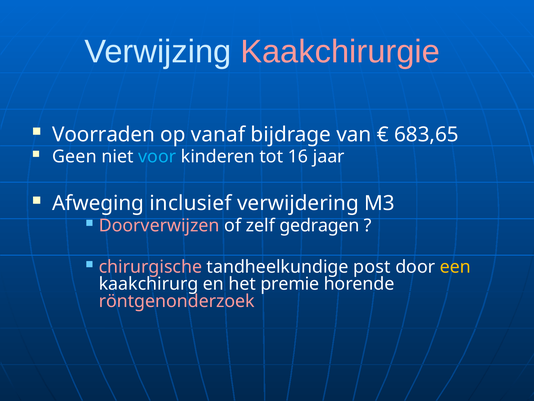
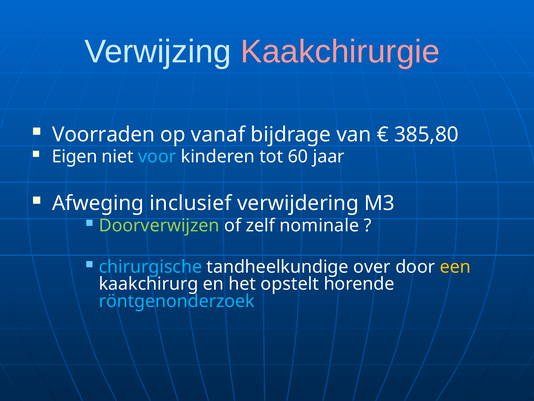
683,65: 683,65 -> 385,80 (426, 134)
Geen: Geen -> Eigen (75, 157)
16: 16 -> 60 (298, 157)
Doorverwijzen colour: pink -> light green (159, 225)
gedragen: gedragen -> nominale (319, 225)
chirurgische colour: pink -> light blue (150, 267)
post: post -> over (372, 267)
premie: premie -> opstelt (290, 284)
röntgenonderzoek colour: pink -> light blue (177, 301)
